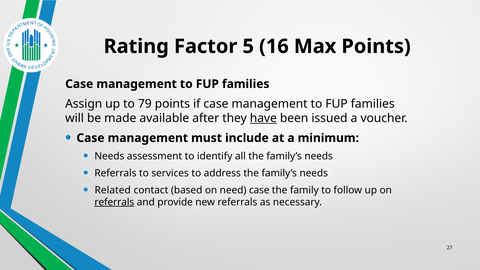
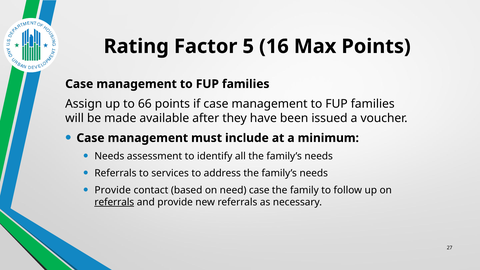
79: 79 -> 66 (145, 104)
have underline: present -> none (263, 118)
Related: Related -> Provide (113, 190)
